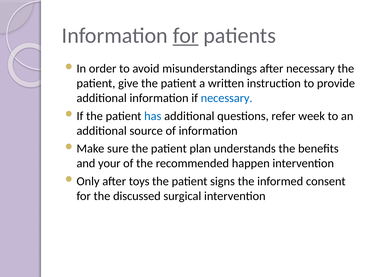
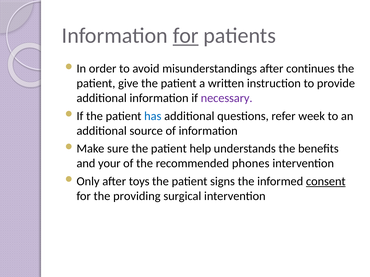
after necessary: necessary -> continues (310, 69)
necessary colour: blue -> purple (227, 98)
plan: plan -> help (200, 149)
happen: happen -> phones (251, 164)
consent underline: none -> present (326, 182)
discussed: discussed -> providing (137, 196)
